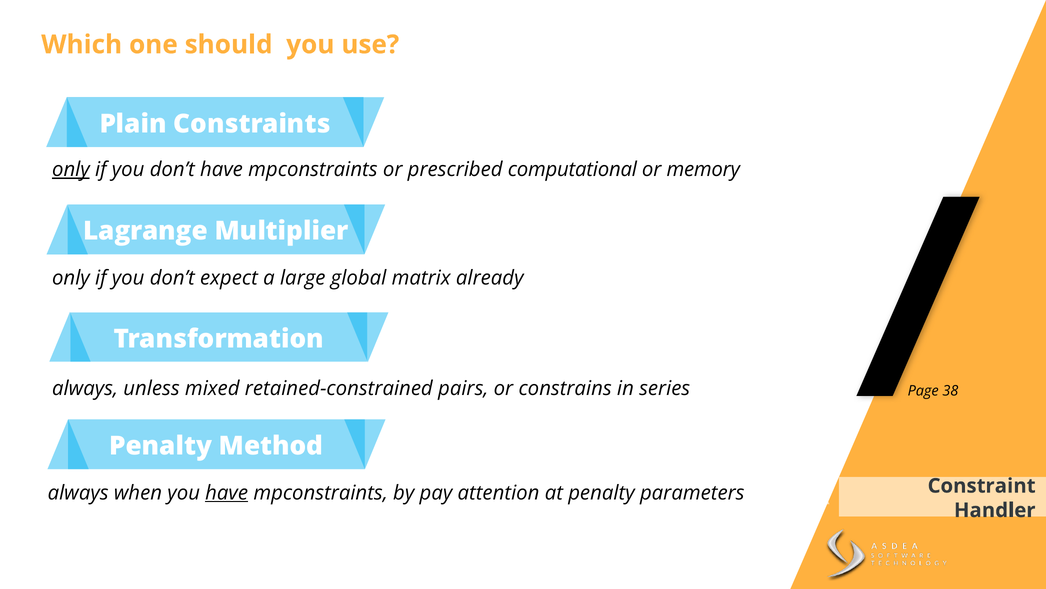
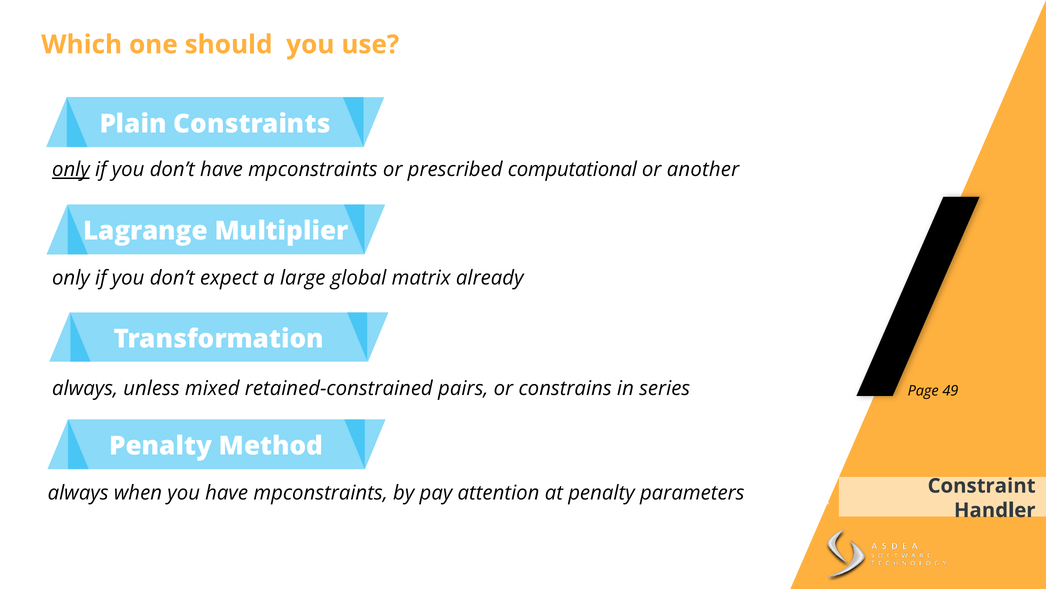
memory: memory -> another (703, 169)
38: 38 -> 49 (950, 391)
have underline: present -> none (227, 492)
